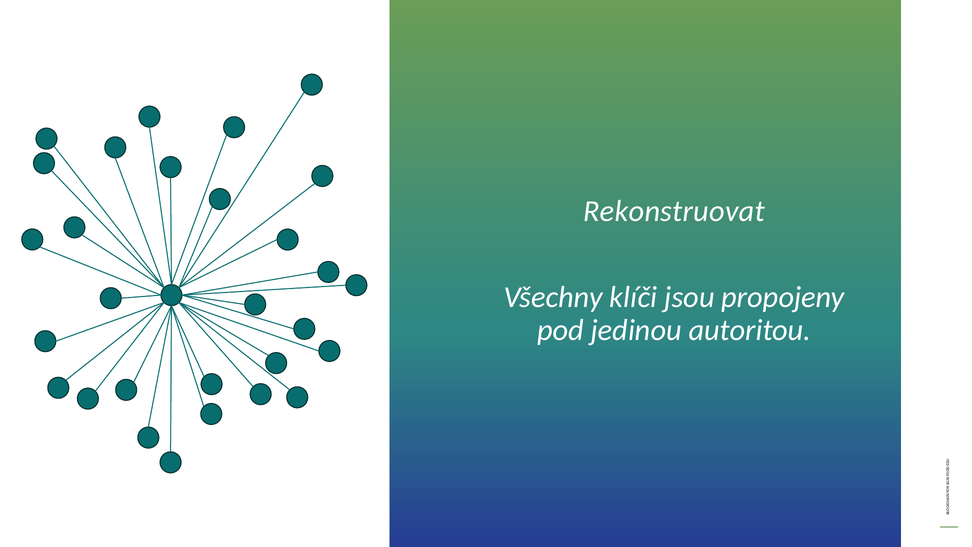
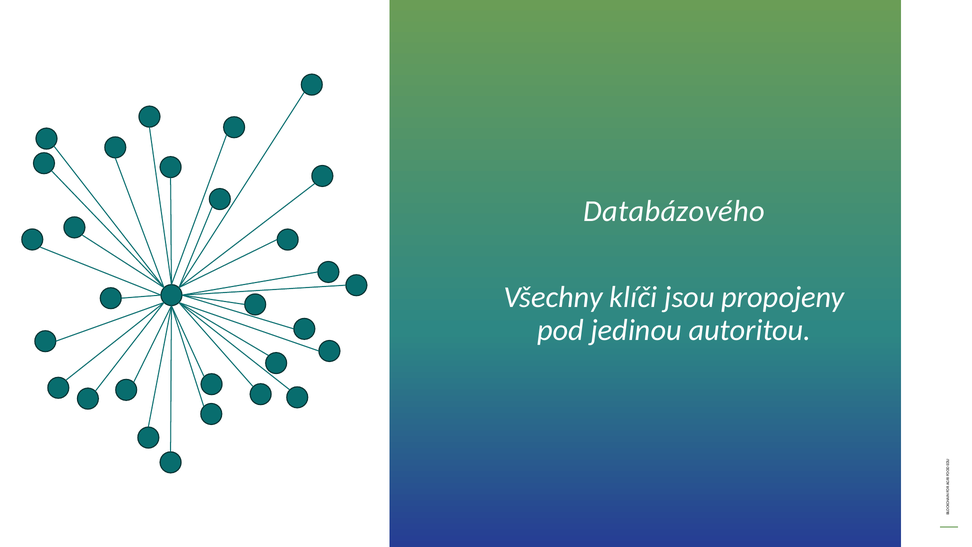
Rekonstruovat: Rekonstruovat -> Databázového (674, 211)
